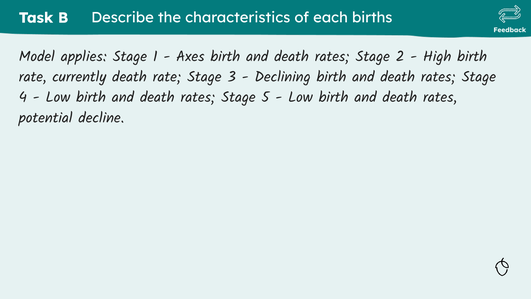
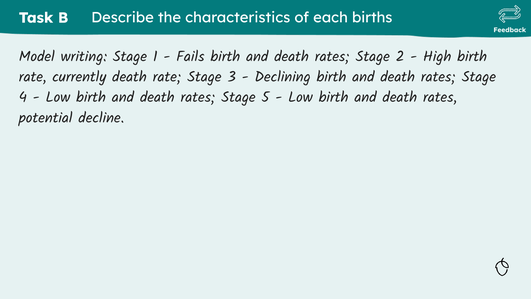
applies: applies -> writing (84, 57)
Axes: Axes -> Fails (190, 57)
